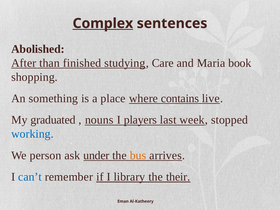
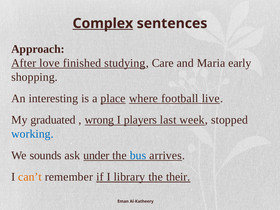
Abolished: Abolished -> Approach (38, 49)
than: than -> love (49, 63)
book: book -> early (240, 63)
something: something -> interesting (53, 98)
place underline: none -> present (113, 98)
contains: contains -> football (180, 98)
nouns: nouns -> wrong (99, 120)
person: person -> sounds (46, 155)
bus colour: orange -> blue (138, 155)
can’t colour: blue -> orange (30, 177)
